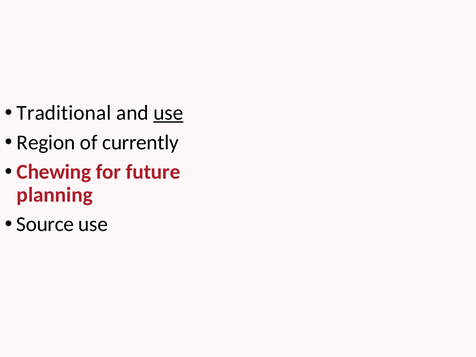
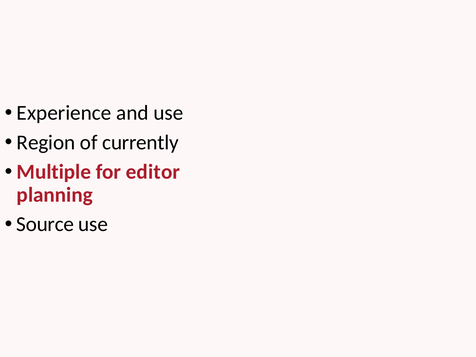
Traditional: Traditional -> Experience (64, 113)
use underline: present -> none (168, 113)
Chewing: Chewing -> Multiple (54, 172)
future: future -> editor (153, 172)
